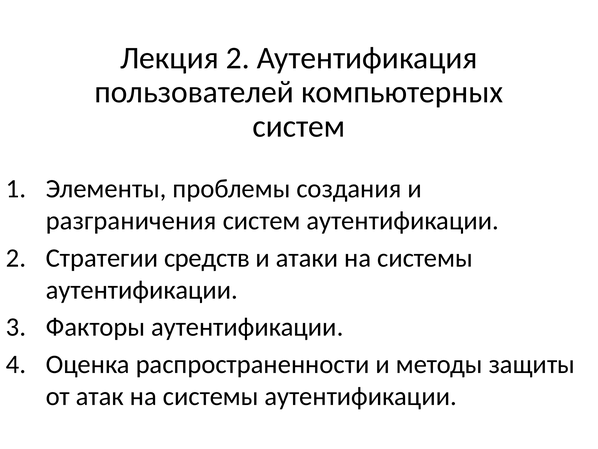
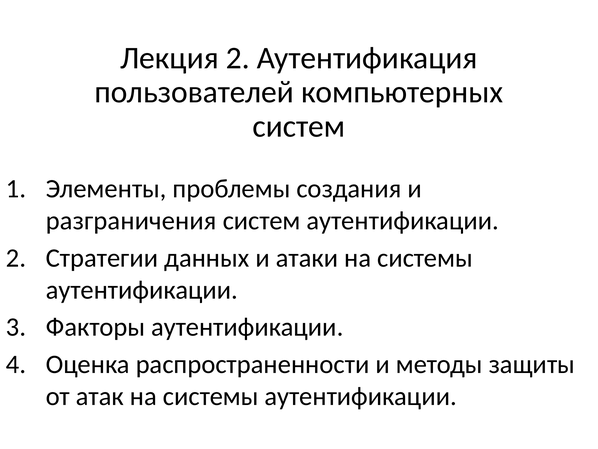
средств: средств -> данных (207, 258)
